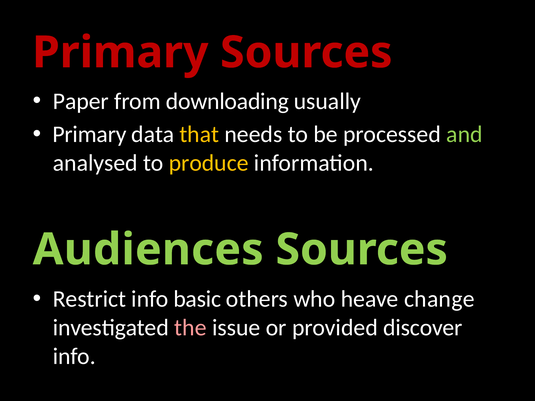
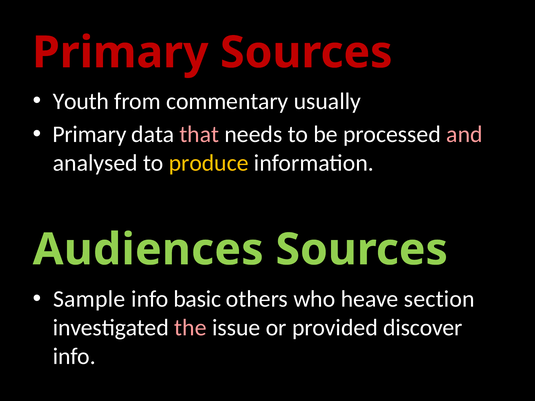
Paper: Paper -> Youth (81, 101)
downloading: downloading -> commentary (227, 101)
that colour: yellow -> pink (199, 135)
and colour: light green -> pink (464, 135)
Restrict: Restrict -> Sample (89, 299)
change: change -> section (439, 299)
